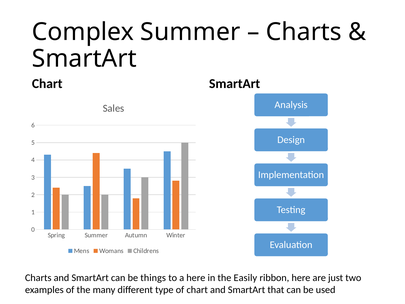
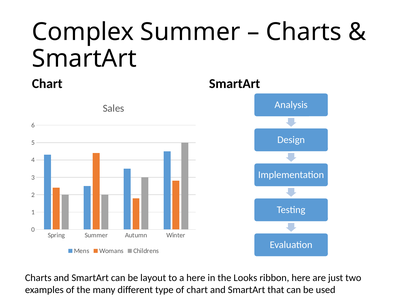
things: things -> layout (153, 277)
Easily: Easily -> Looks (245, 277)
